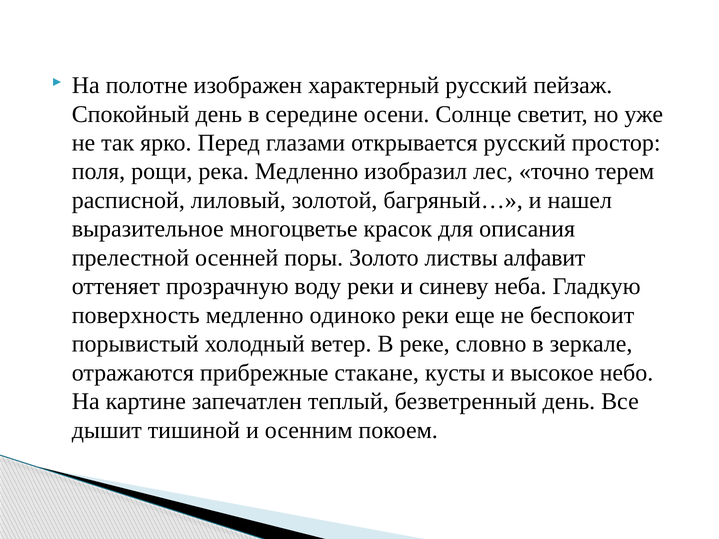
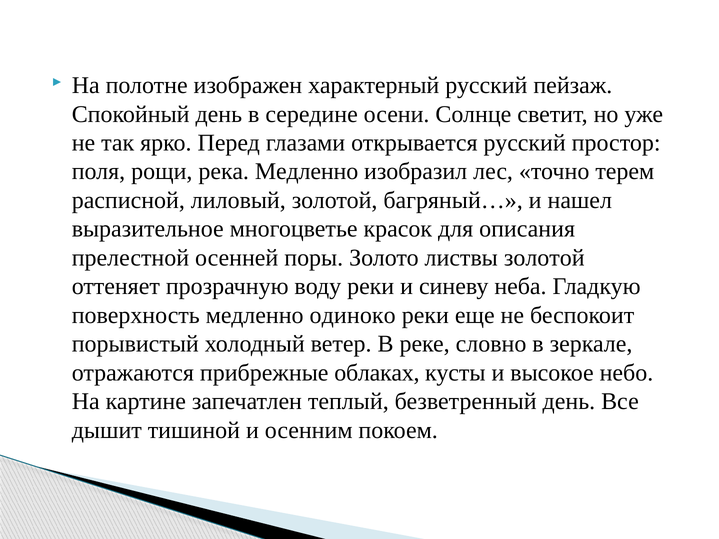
листвы алфавит: алфавит -> золотой (544, 258)
стакане: стакане -> облаках (377, 373)
